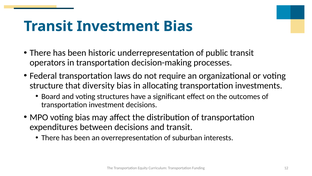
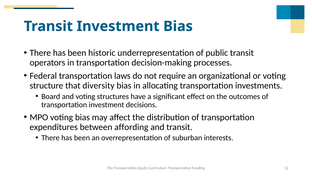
between decisions: decisions -> affording (131, 127)
